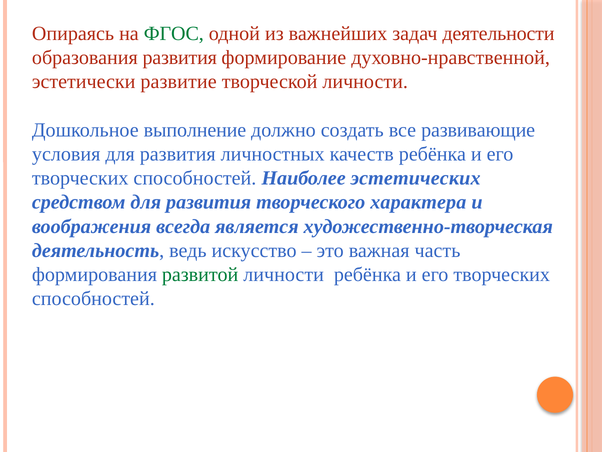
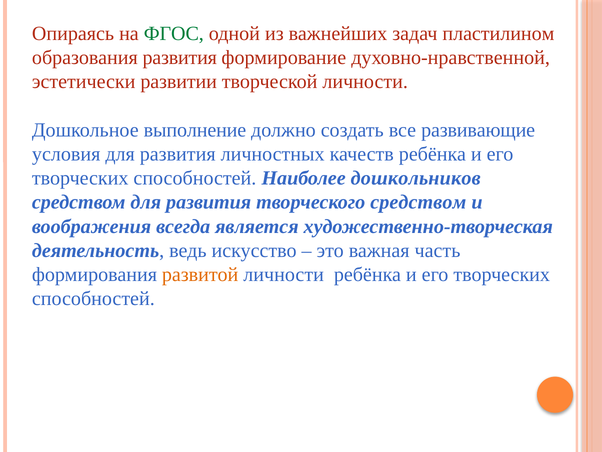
деятельности: деятельности -> пластилином (498, 34)
развитие: развитие -> развитии (179, 82)
эстетических: эстетических -> дошкольников (416, 178)
творческого характера: характера -> средством (418, 202)
развитой colour: green -> orange (200, 274)
